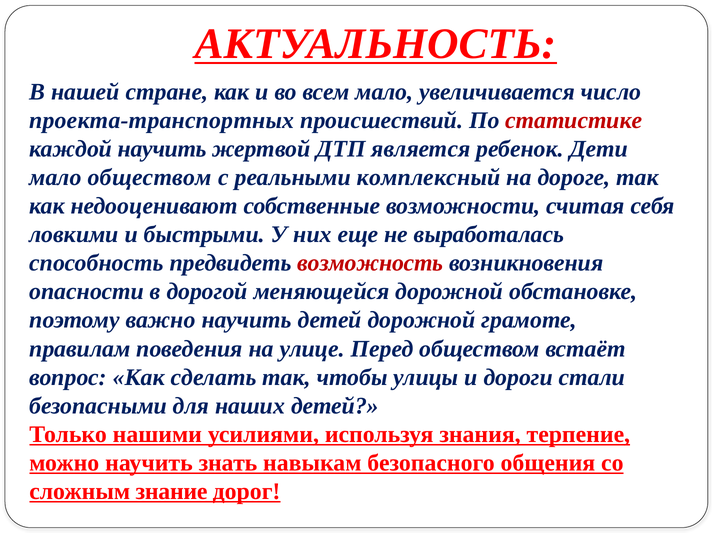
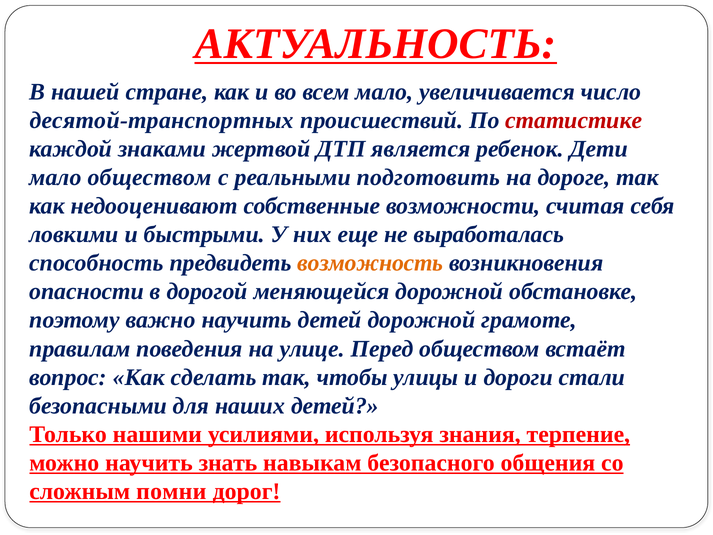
проекта-транспортных: проекта-транспортных -> десятой-транспортных (162, 120)
каждой научить: научить -> знаками (162, 149)
комплексный: комплексный -> подготовить (429, 177)
возможность colour: red -> orange (370, 263)
знание: знание -> помни (171, 491)
